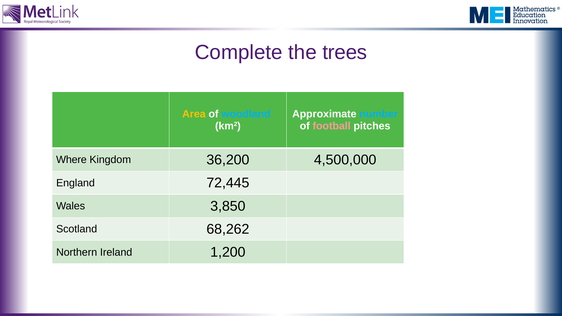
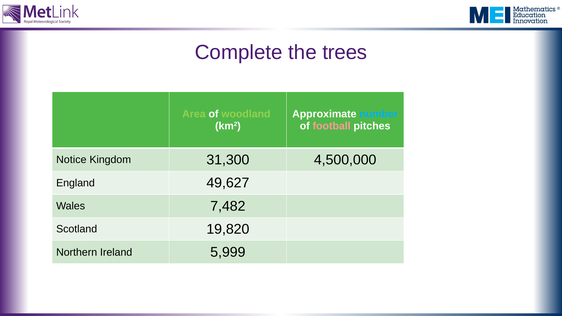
Area colour: yellow -> light green (194, 114)
woodland colour: light blue -> light green (246, 114)
Where: Where -> Notice (71, 160)
36,200: 36,200 -> 31,300 (228, 160)
72,445: 72,445 -> 49,627 (228, 183)
3,850: 3,850 -> 7,482 (228, 206)
68,262: 68,262 -> 19,820 (228, 229)
1,200: 1,200 -> 5,999 (228, 252)
